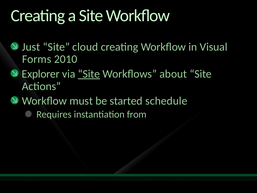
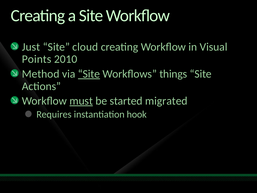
Forms: Forms -> Points (37, 59)
Explorer: Explorer -> Method (41, 74)
about: about -> things (173, 74)
must underline: none -> present (81, 101)
schedule: schedule -> migrated (166, 101)
from: from -> hook (137, 114)
